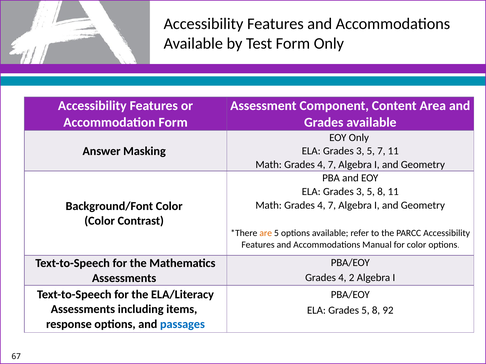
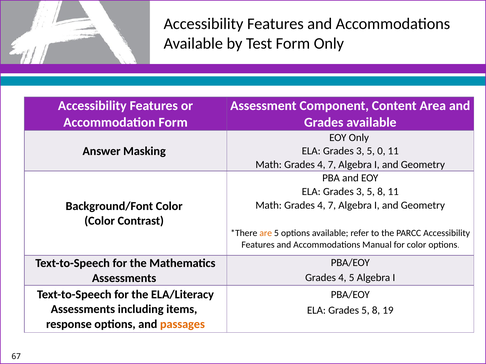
5 7: 7 -> 0 (381, 151)
4 2: 2 -> 5 (352, 278)
92: 92 -> 19 (388, 311)
passages colour: blue -> orange (182, 325)
